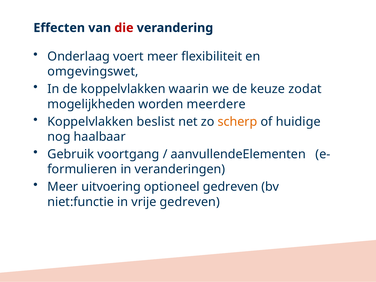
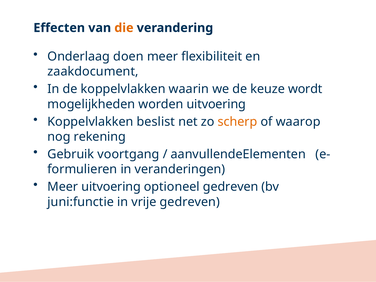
die colour: red -> orange (124, 28)
voert: voert -> doen (128, 57)
omgevingswet: omgevingswet -> zaakdocument (93, 72)
zodat: zodat -> wordt (305, 89)
worden meerdere: meerdere -> uitvoering (216, 104)
huidige: huidige -> waarop (298, 122)
haalbaar: haalbaar -> rekening (100, 137)
niet:functie: niet:functie -> juni:functie (81, 202)
